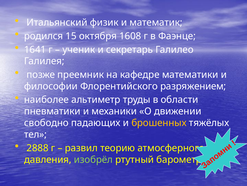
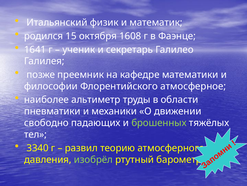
разряжением: разряжением -> атмосферное (193, 86)
брошенных colour: yellow -> light green (159, 122)
2888: 2888 -> 3340 (38, 147)
